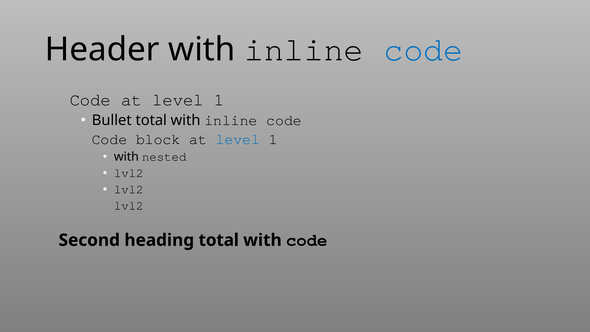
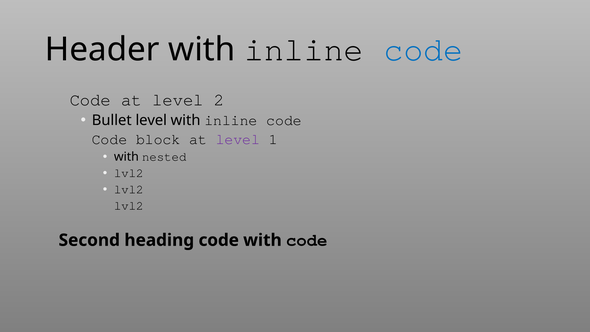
Code at level 1: 1 -> 2 (219, 100)
Bullet total: total -> level (151, 120)
level colour: blue -> purple (238, 139)
heading total: total -> code (219, 240)
